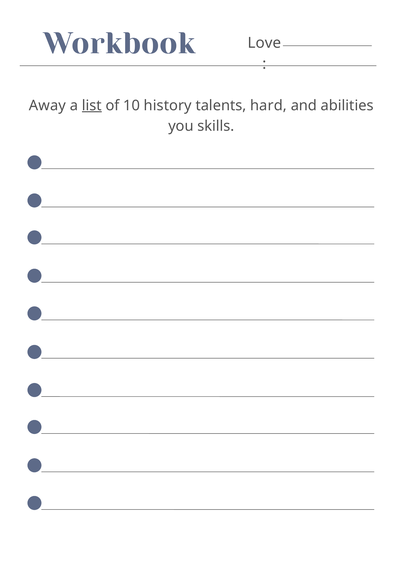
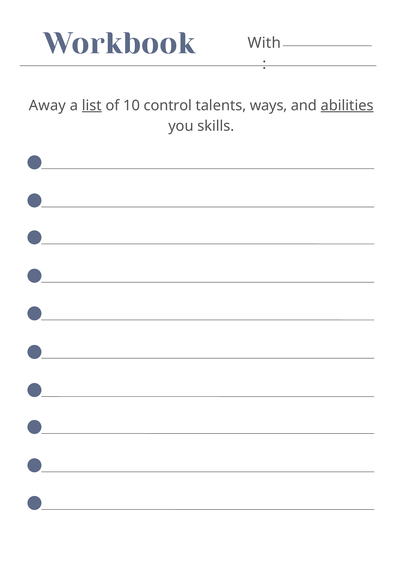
Love: Love -> With (264, 43)
history: history -> control (168, 105)
hard: hard -> ways (269, 105)
abilities underline: none -> present (347, 105)
